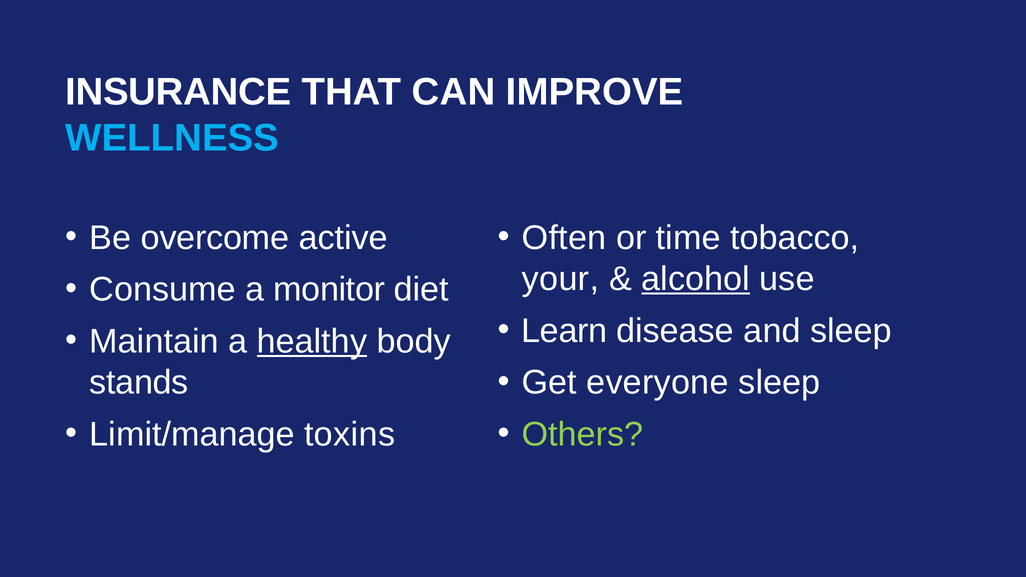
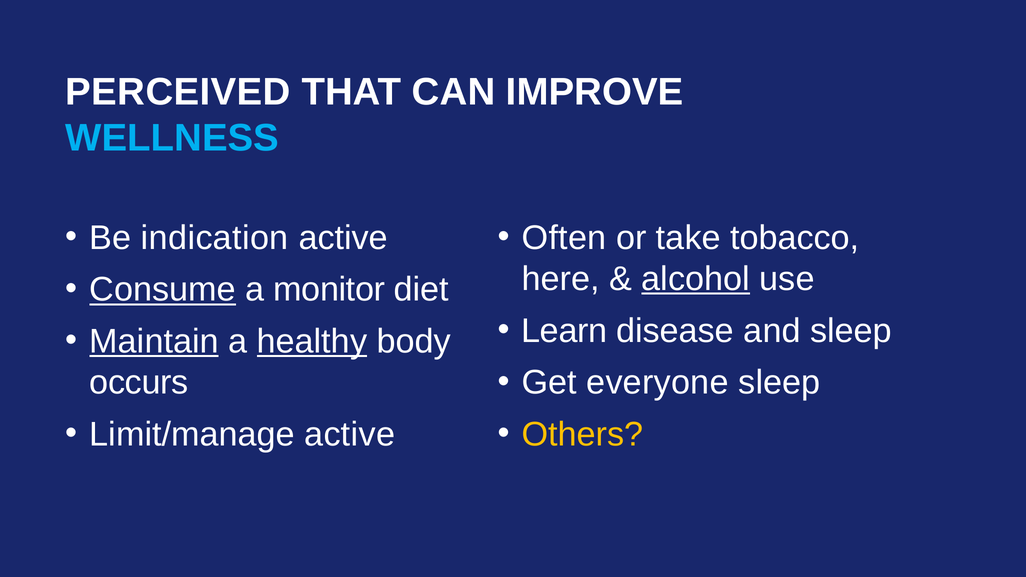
INSURANCE: INSURANCE -> PERCEIVED (178, 92)
overcome: overcome -> indication (215, 238)
time: time -> take (688, 238)
your: your -> here (561, 279)
Consume underline: none -> present (163, 290)
Maintain underline: none -> present (154, 342)
stands: stands -> occurs (139, 383)
Limit/manage toxins: toxins -> active (350, 434)
Others colour: light green -> yellow (582, 434)
